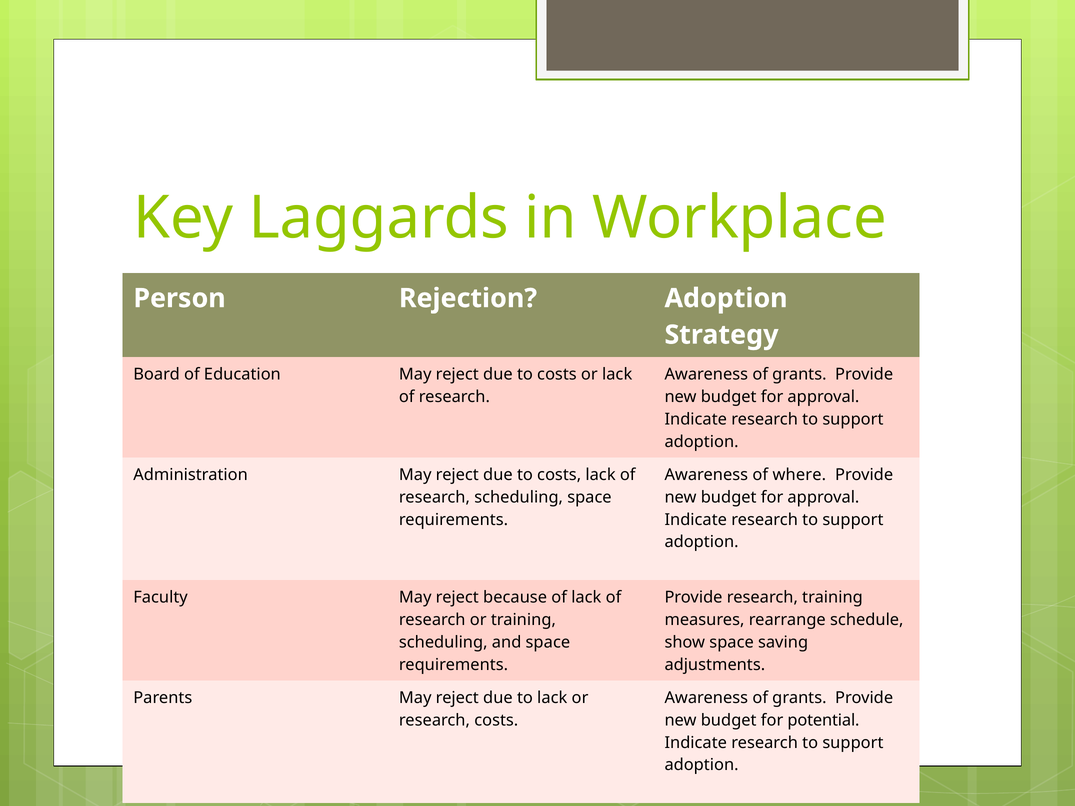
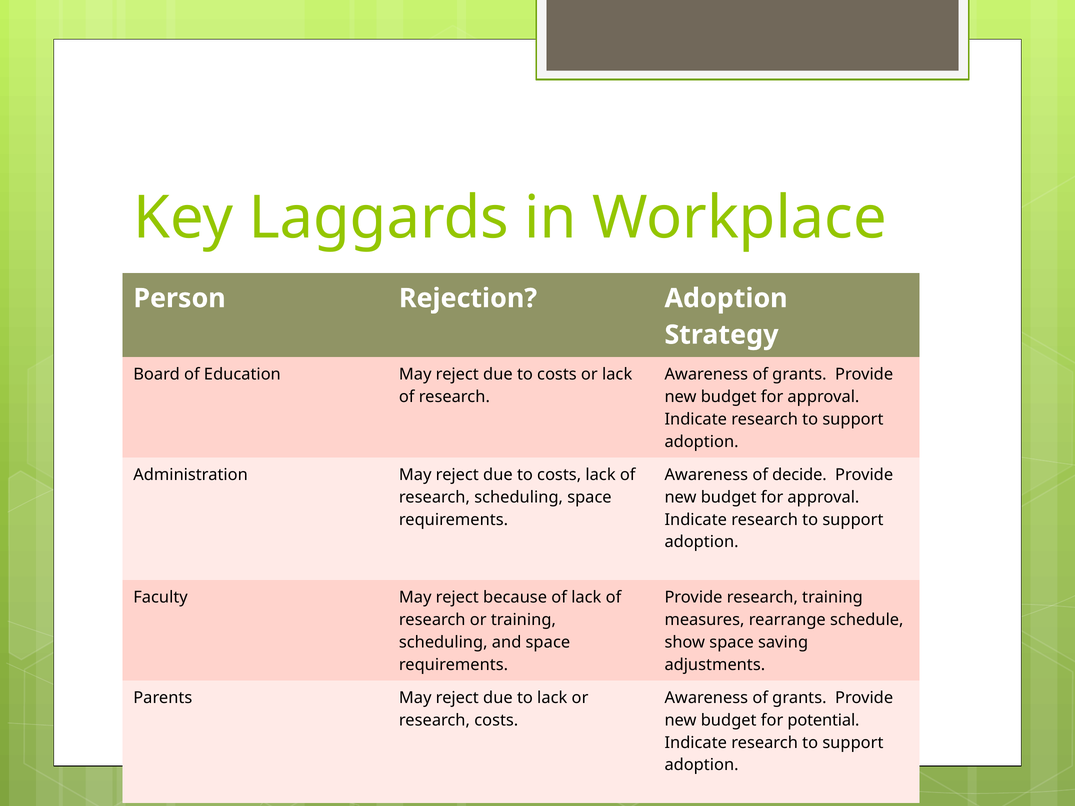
where: where -> decide (799, 475)
